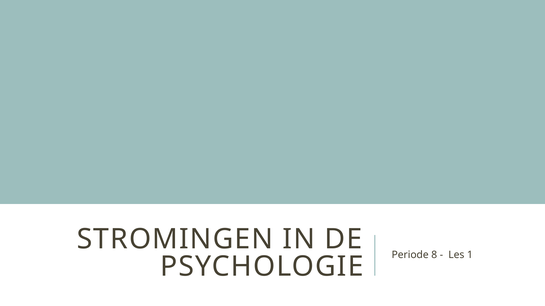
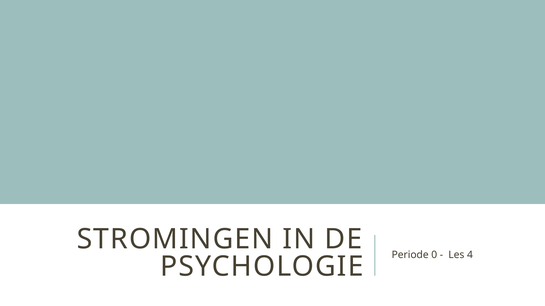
8: 8 -> 0 (434, 255)
1: 1 -> 4 (470, 255)
